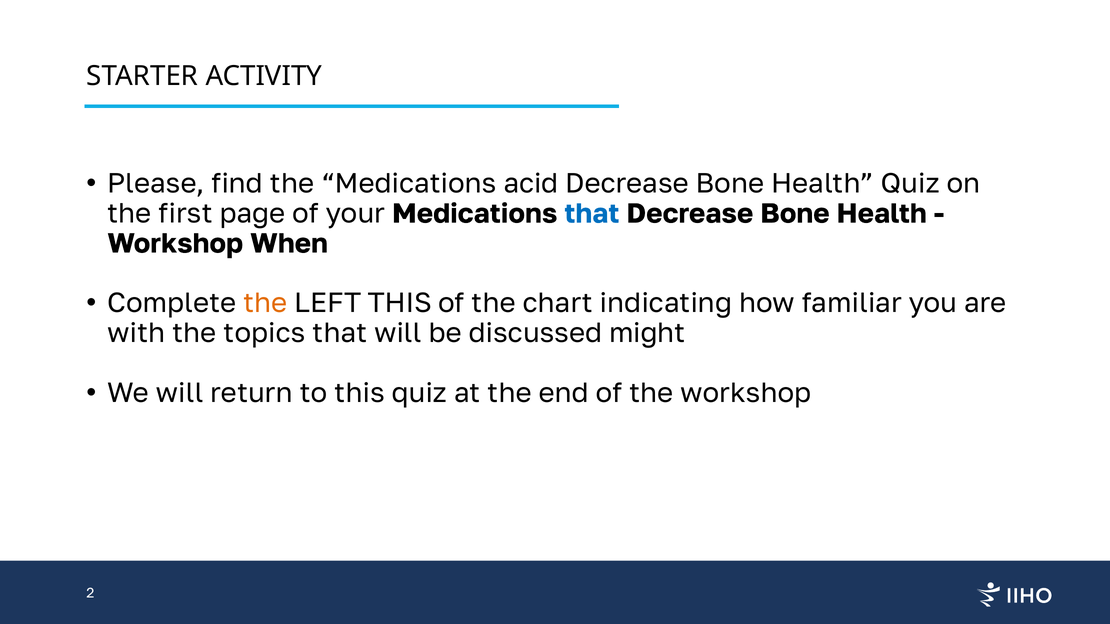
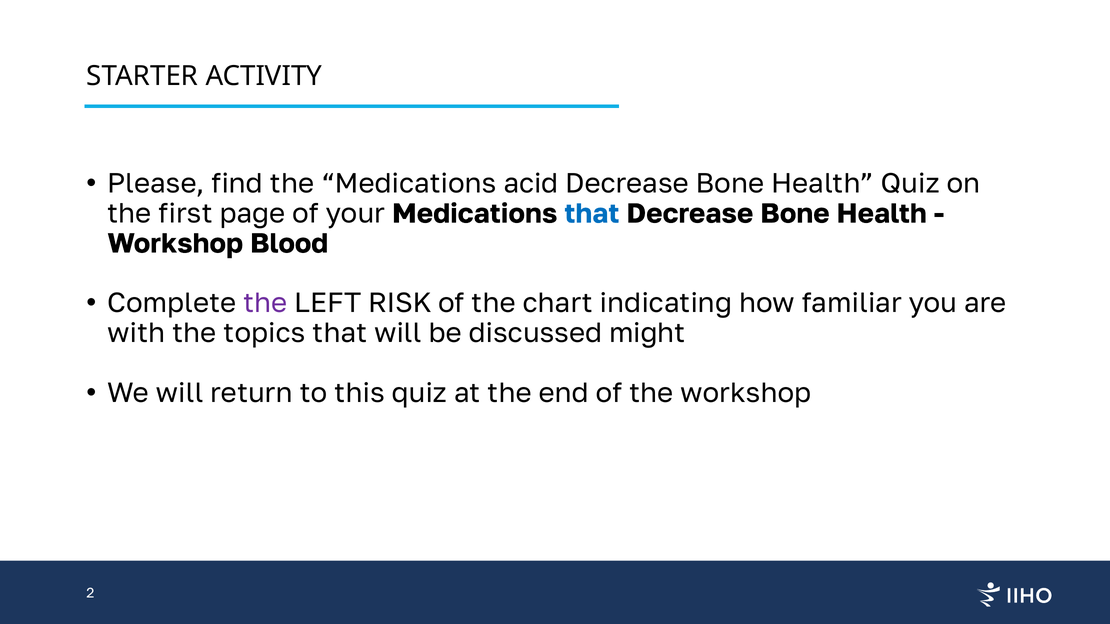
When: When -> Blood (289, 244)
the colour: orange -> purple (265, 304)
LEFT THIS: THIS -> RISK (400, 304)
